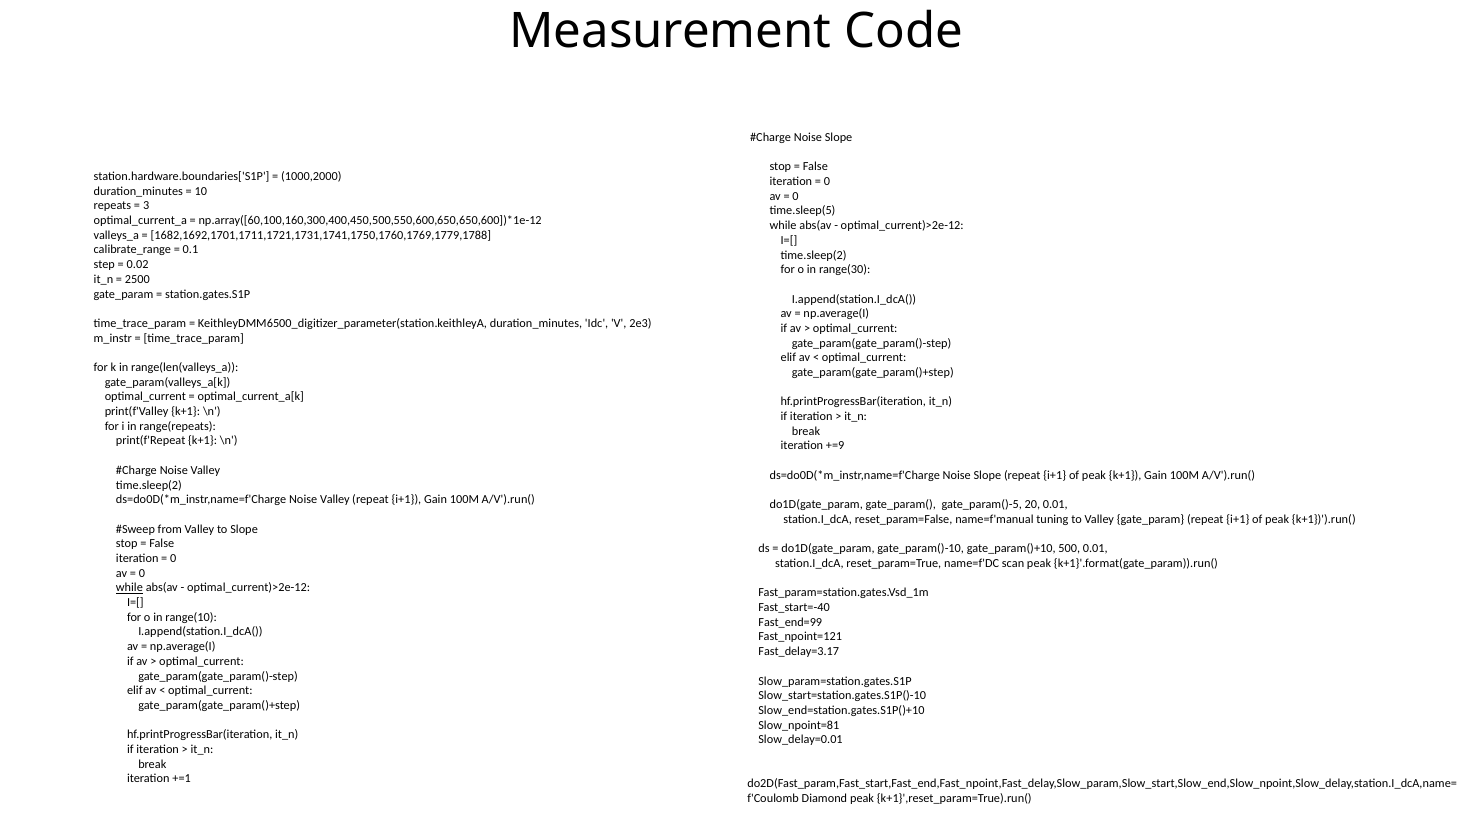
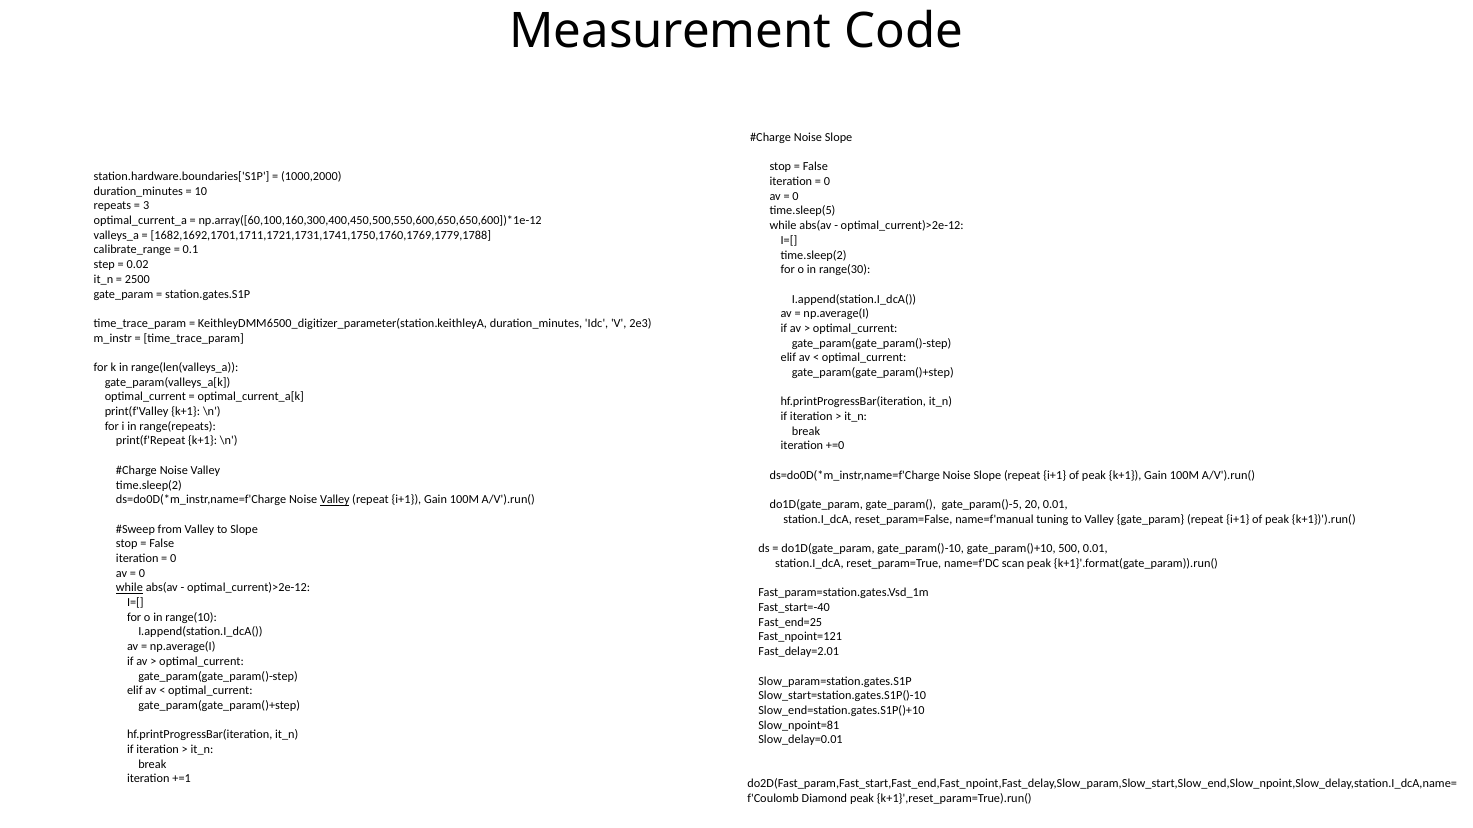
+=9: +=9 -> +=0 (835, 446)
Valley underline: none -> present (335, 500)
Fast_end=99: Fast_end=99 -> Fast_end=25 (790, 623)
Fast_delay=3.17: Fast_delay=3.17 -> Fast_delay=2.01 (799, 652)
